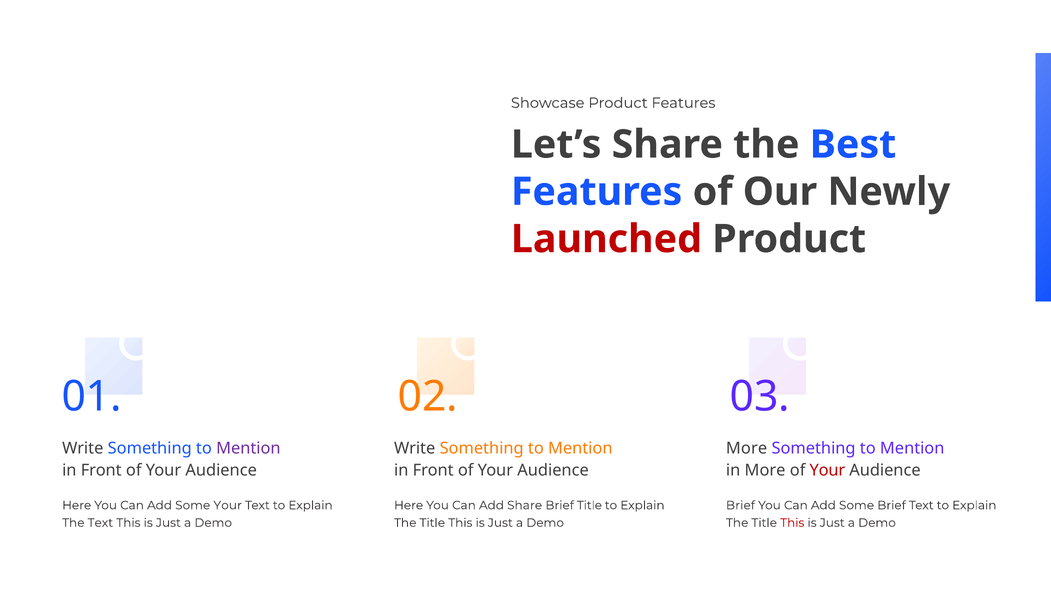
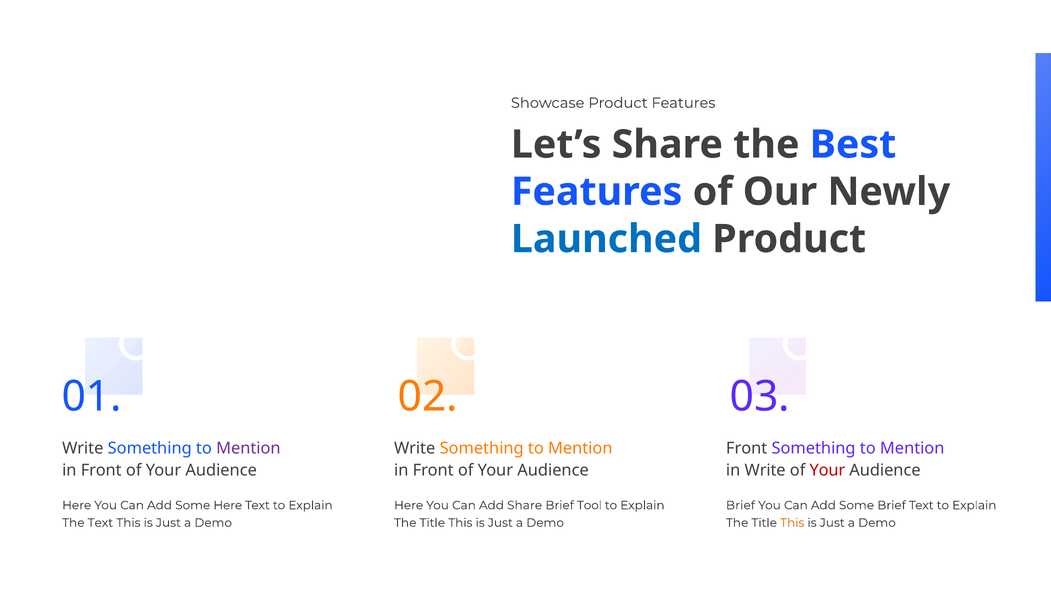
Launched colour: red -> blue (606, 239)
More: More -> Front (747, 449)
in More: More -> Write (765, 471)
Some Your: Your -> Here (228, 505)
Brief Title: Title -> Tool (589, 505)
This colour: red -> orange (792, 523)
